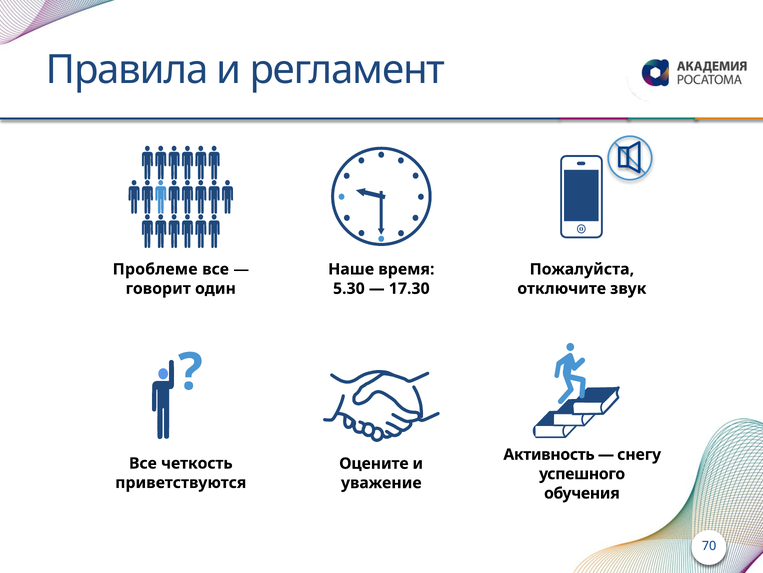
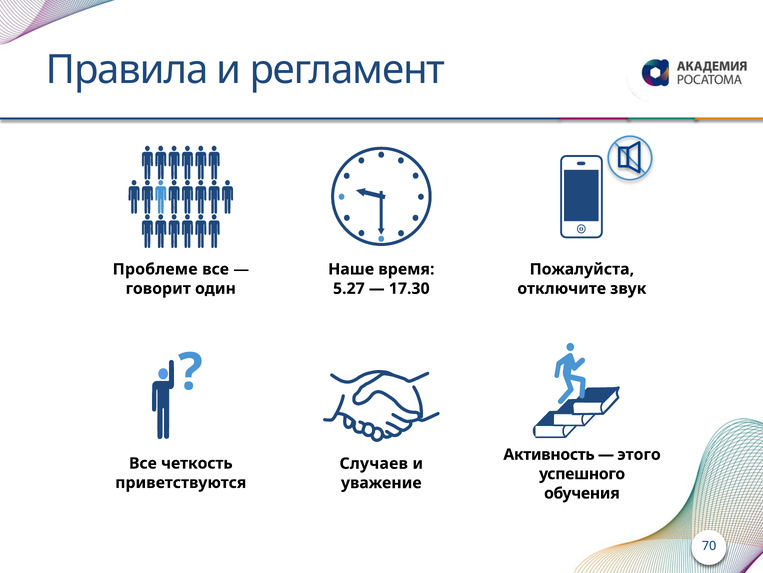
5.30: 5.30 -> 5.27 (349, 288)
снегу: снегу -> этого (639, 454)
Оцените: Оцените -> Случаев (374, 463)
